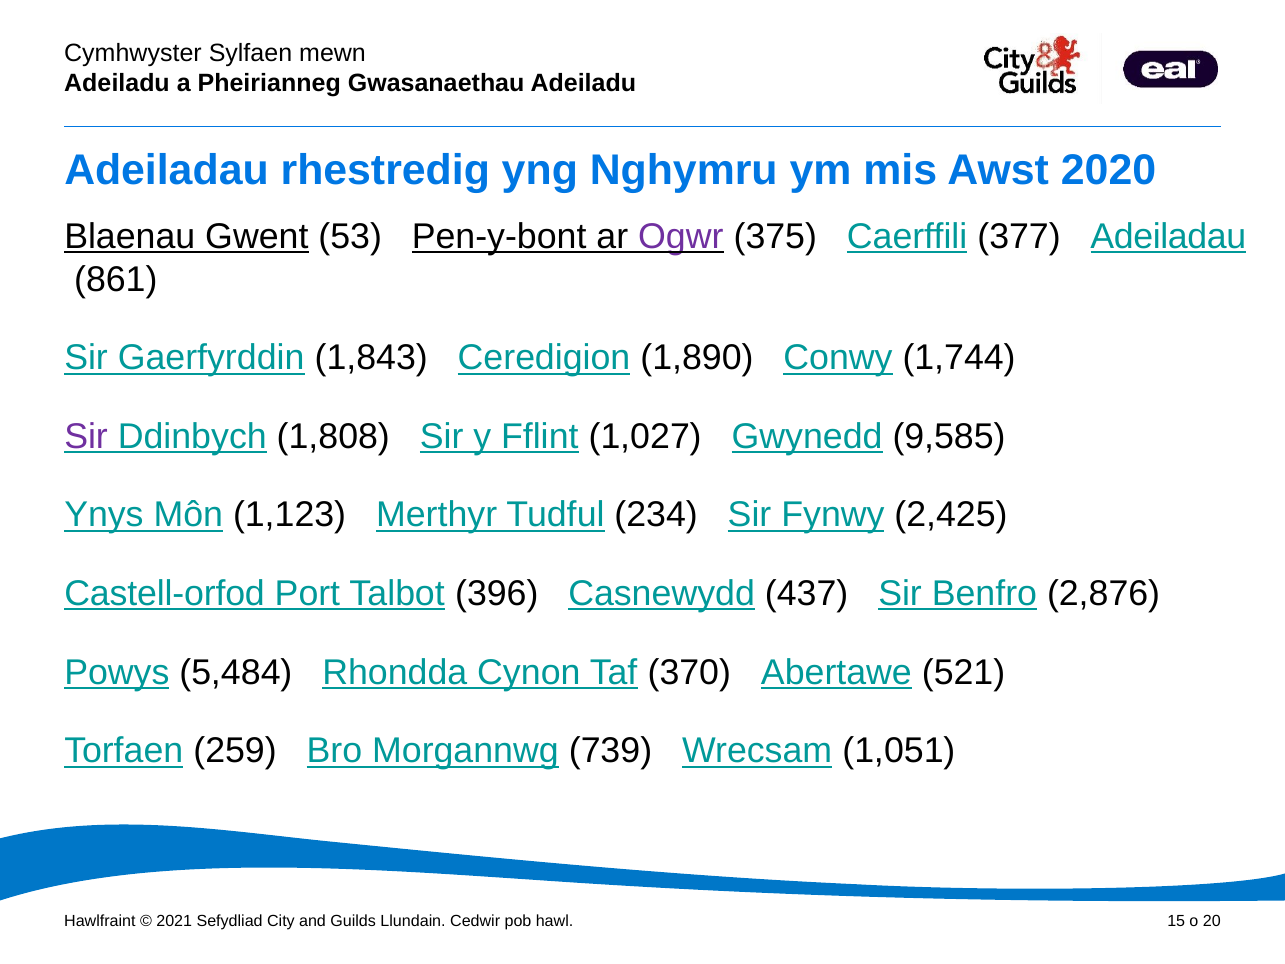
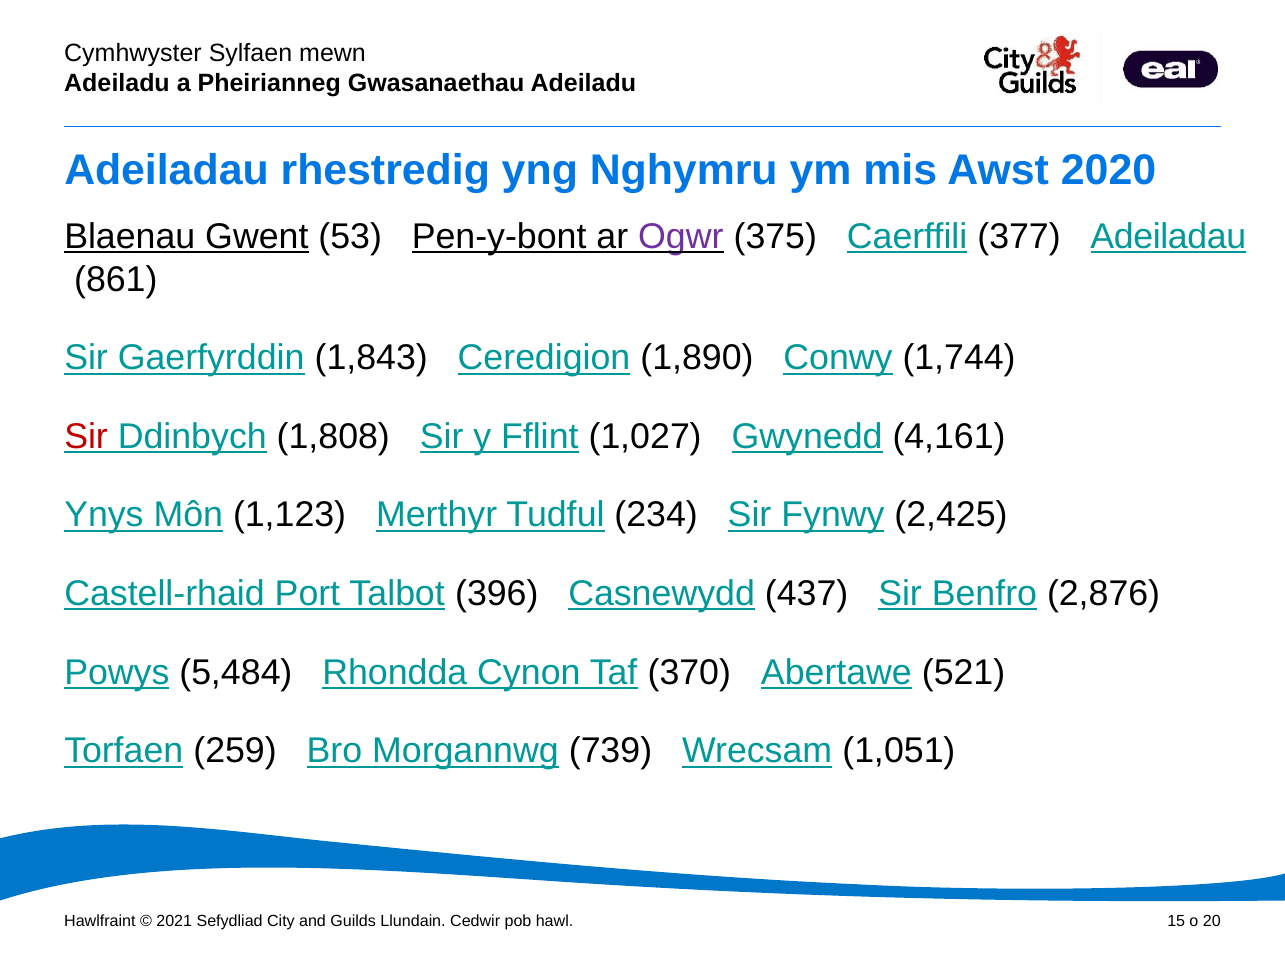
Sir colour: purple -> red (86, 436)
9,585: 9,585 -> 4,161 (949, 436)
Castell-orfod: Castell-orfod -> Castell-rhaid (164, 594)
